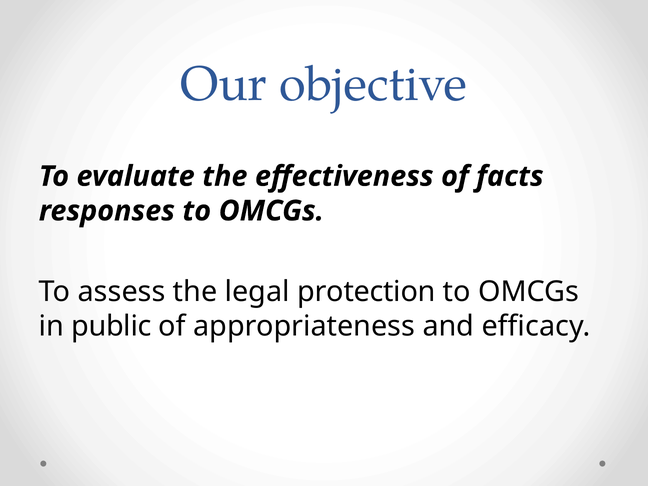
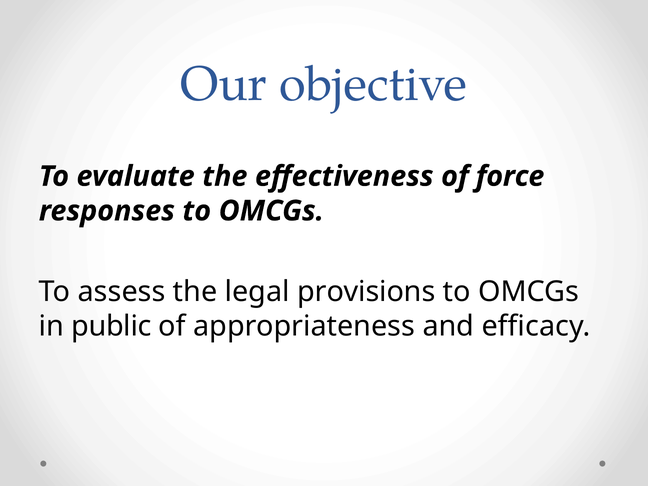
facts: facts -> force (510, 176)
protection: protection -> provisions (366, 292)
